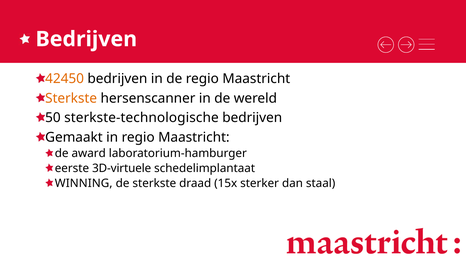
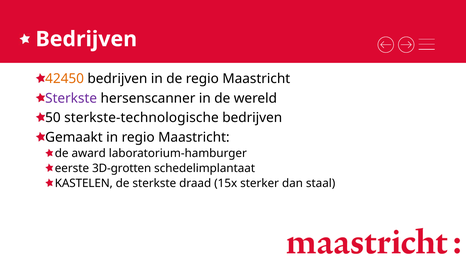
Sterkste colour: orange -> purple (71, 98)
3D-virtuele: 3D-virtuele -> 3D-grotten (122, 168)
WINNING: WINNING -> KASTELEN (84, 183)
